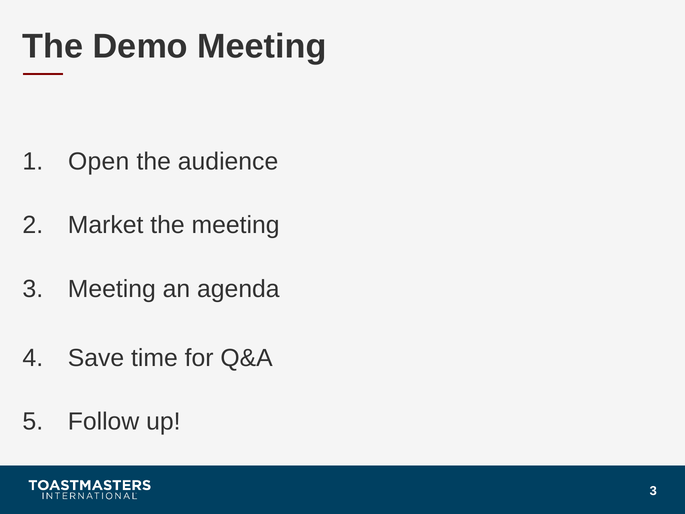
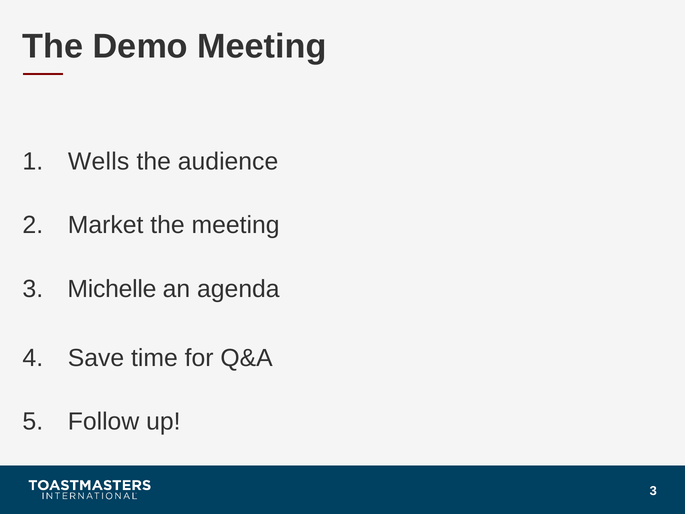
Open: Open -> Wells (99, 162)
3 Meeting: Meeting -> Michelle (112, 289)
